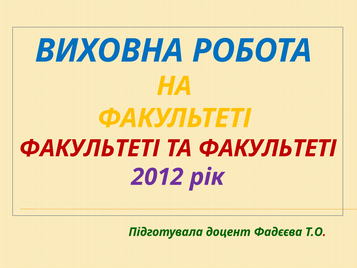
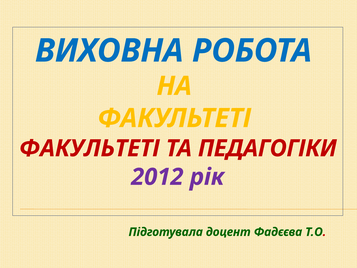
ТА ФАКУЛЬТЕТІ: ФАКУЛЬТЕТІ -> ПЕДАГОГІКИ (267, 148)
